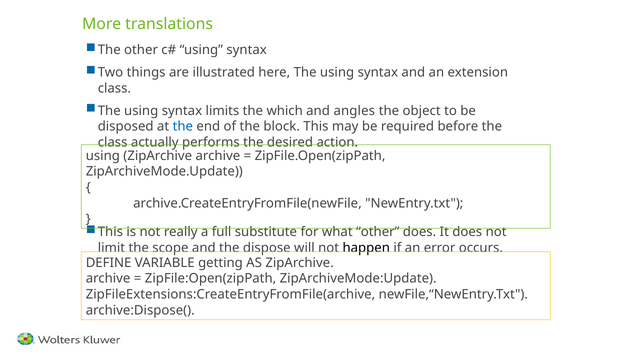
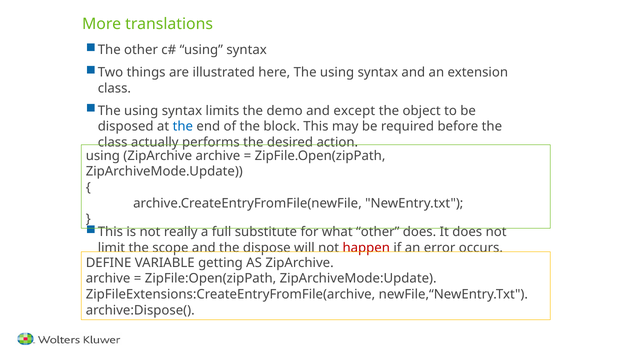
which: which -> demo (285, 111)
angles: angles -> except (354, 111)
happen colour: black -> red (366, 248)
